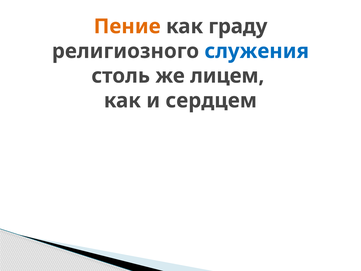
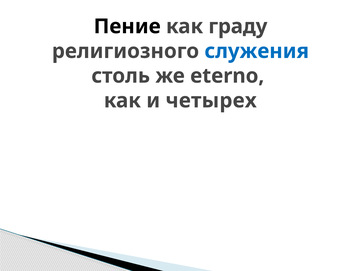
Пение colour: orange -> black (127, 26)
лицем: лицем -> eterno (227, 76)
сердцем: сердцем -> четырех (211, 101)
